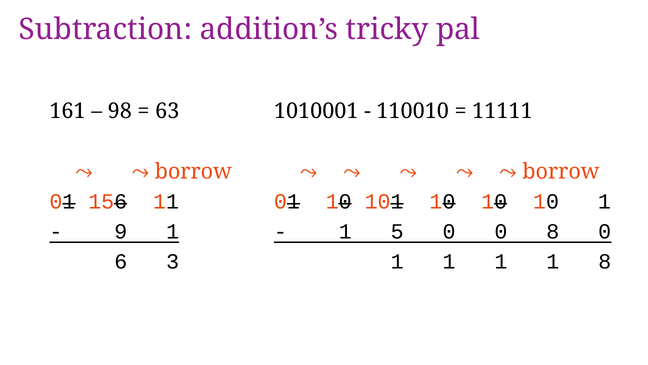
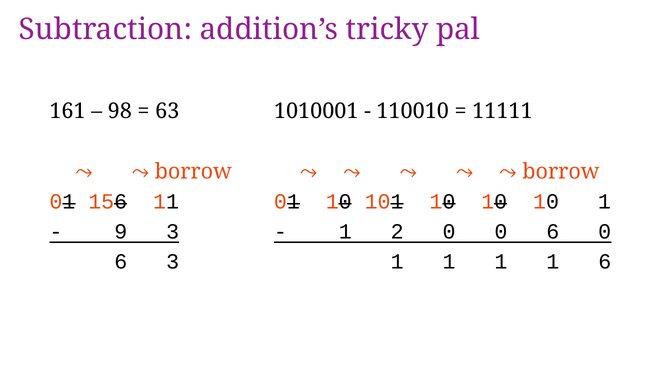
9 1: 1 -> 3 (173, 231)
5: 5 -> 2 (397, 231)
0 8: 8 -> 6 (553, 231)
1 8: 8 -> 6 (605, 261)
